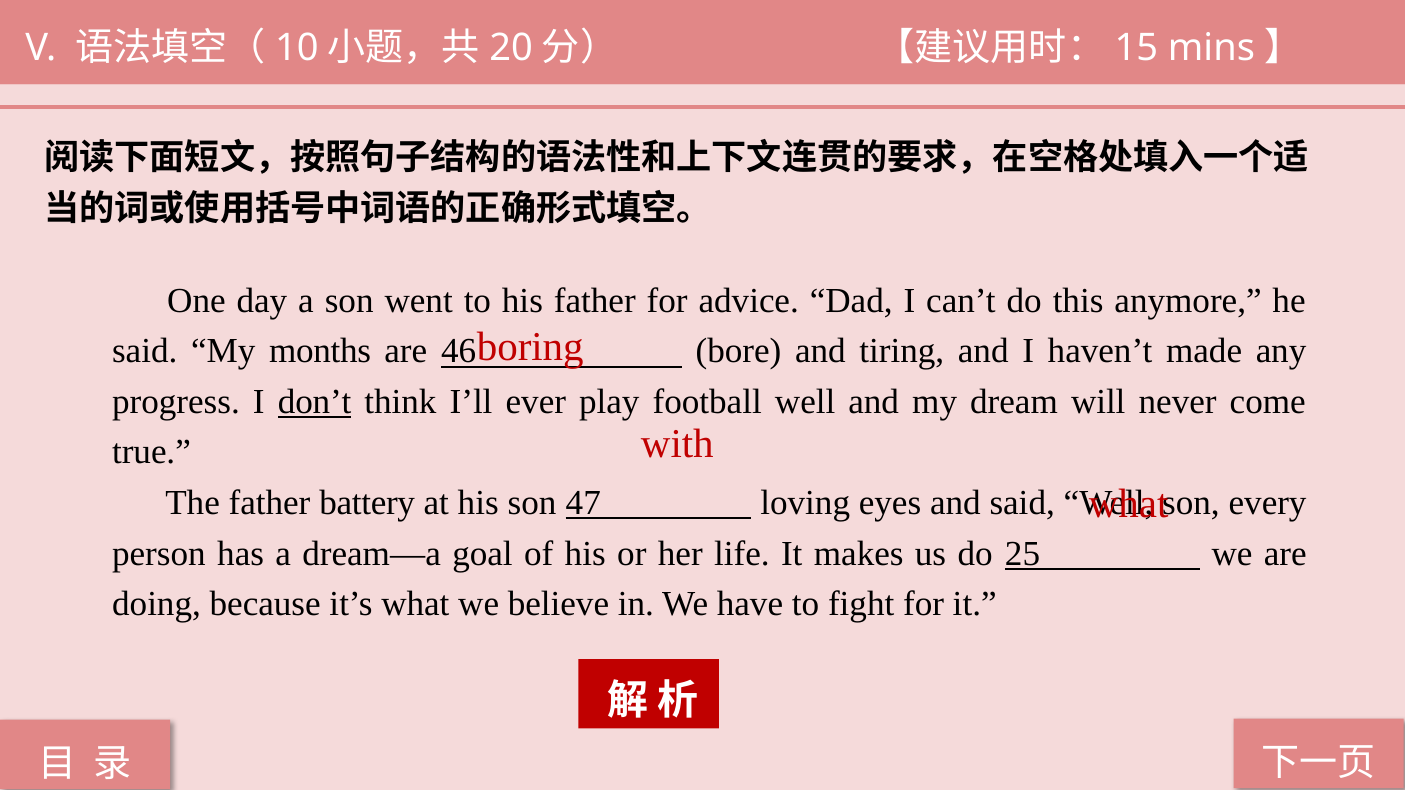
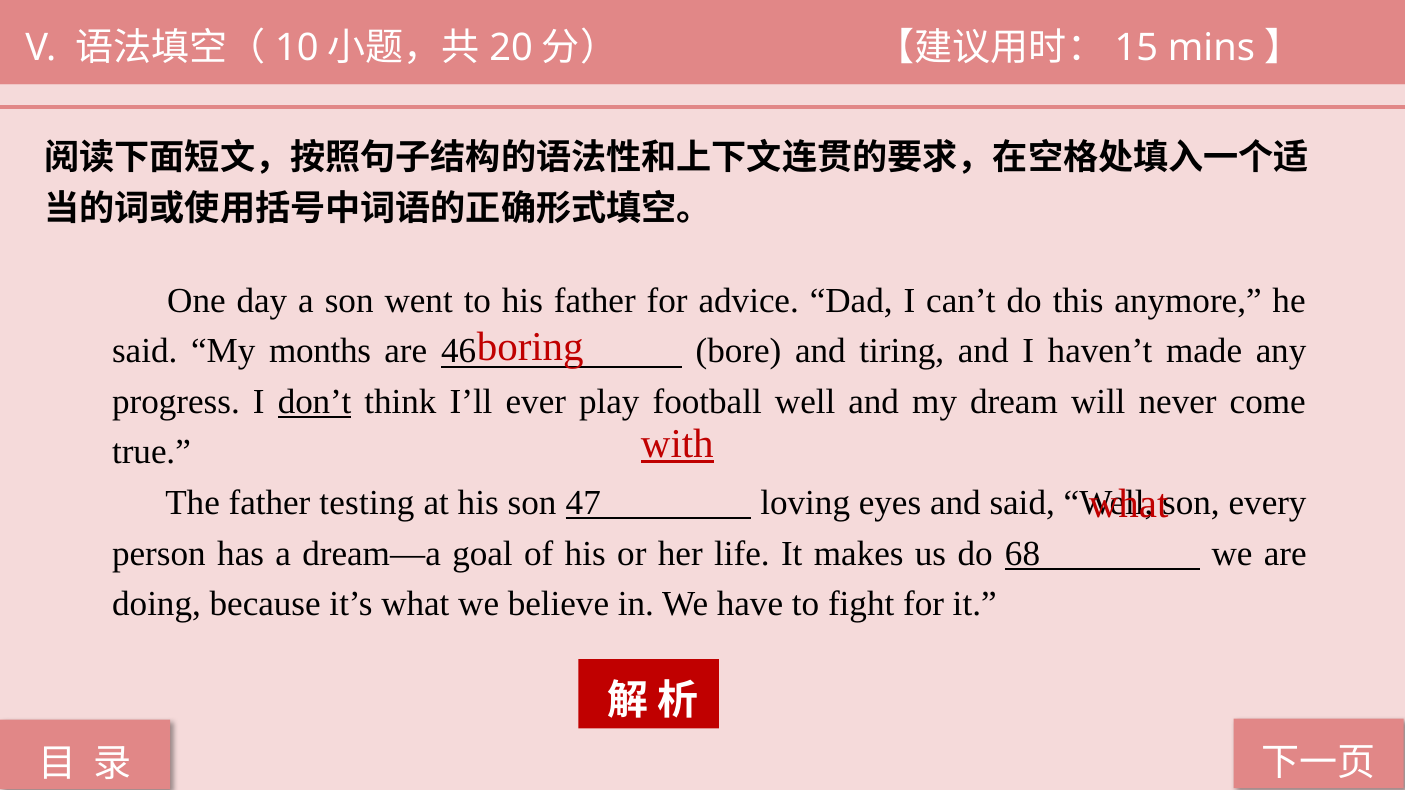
with underline: none -> present (677, 444)
battery: battery -> testing (367, 503)
25: 25 -> 68 (1023, 554)
